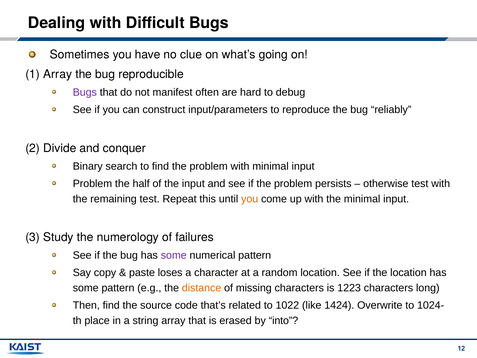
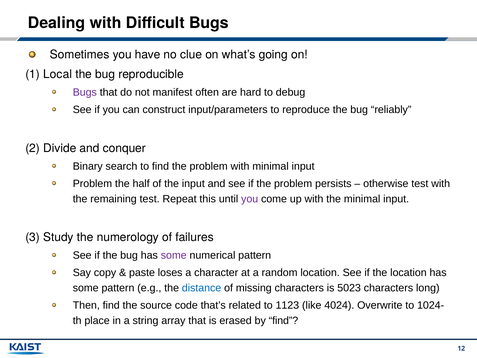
1 Array: Array -> Local (58, 74)
you colour: orange -> purple (250, 199)
distance colour: orange -> blue (202, 288)
1223: 1223 -> 5023 (349, 288)
1022: 1022 -> 1123 (287, 305)
1424: 1424 -> 4024 (339, 305)
by into: into -> find (283, 320)
